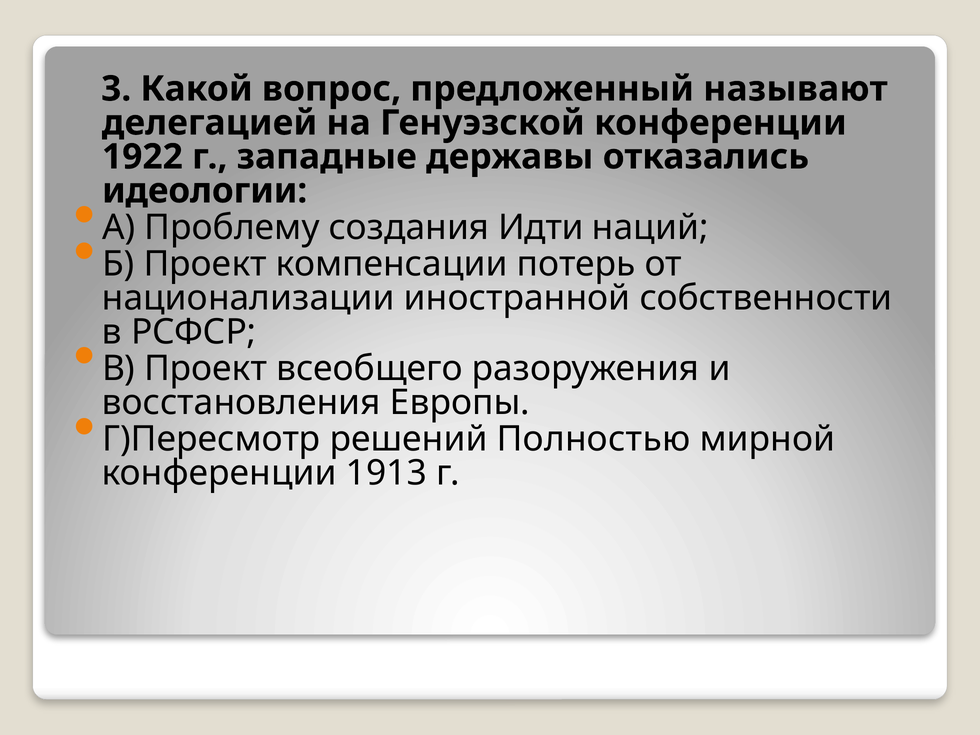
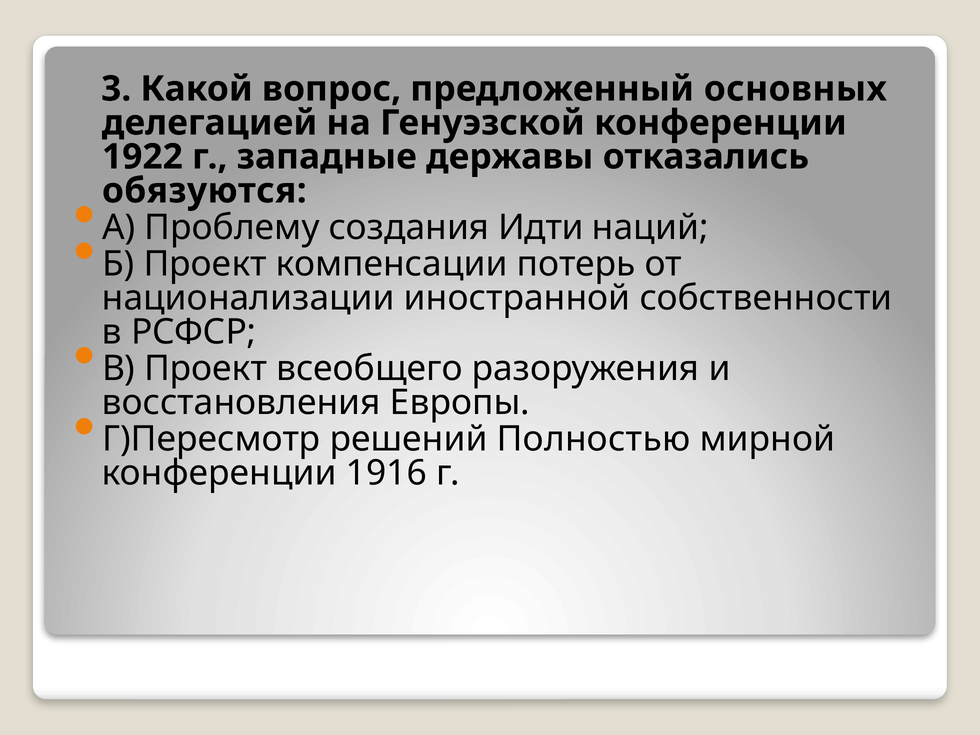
называют: называют -> основных (795, 89)
идеологии: идеологии -> обязуются (204, 191)
1913: 1913 -> 1916 (386, 473)
